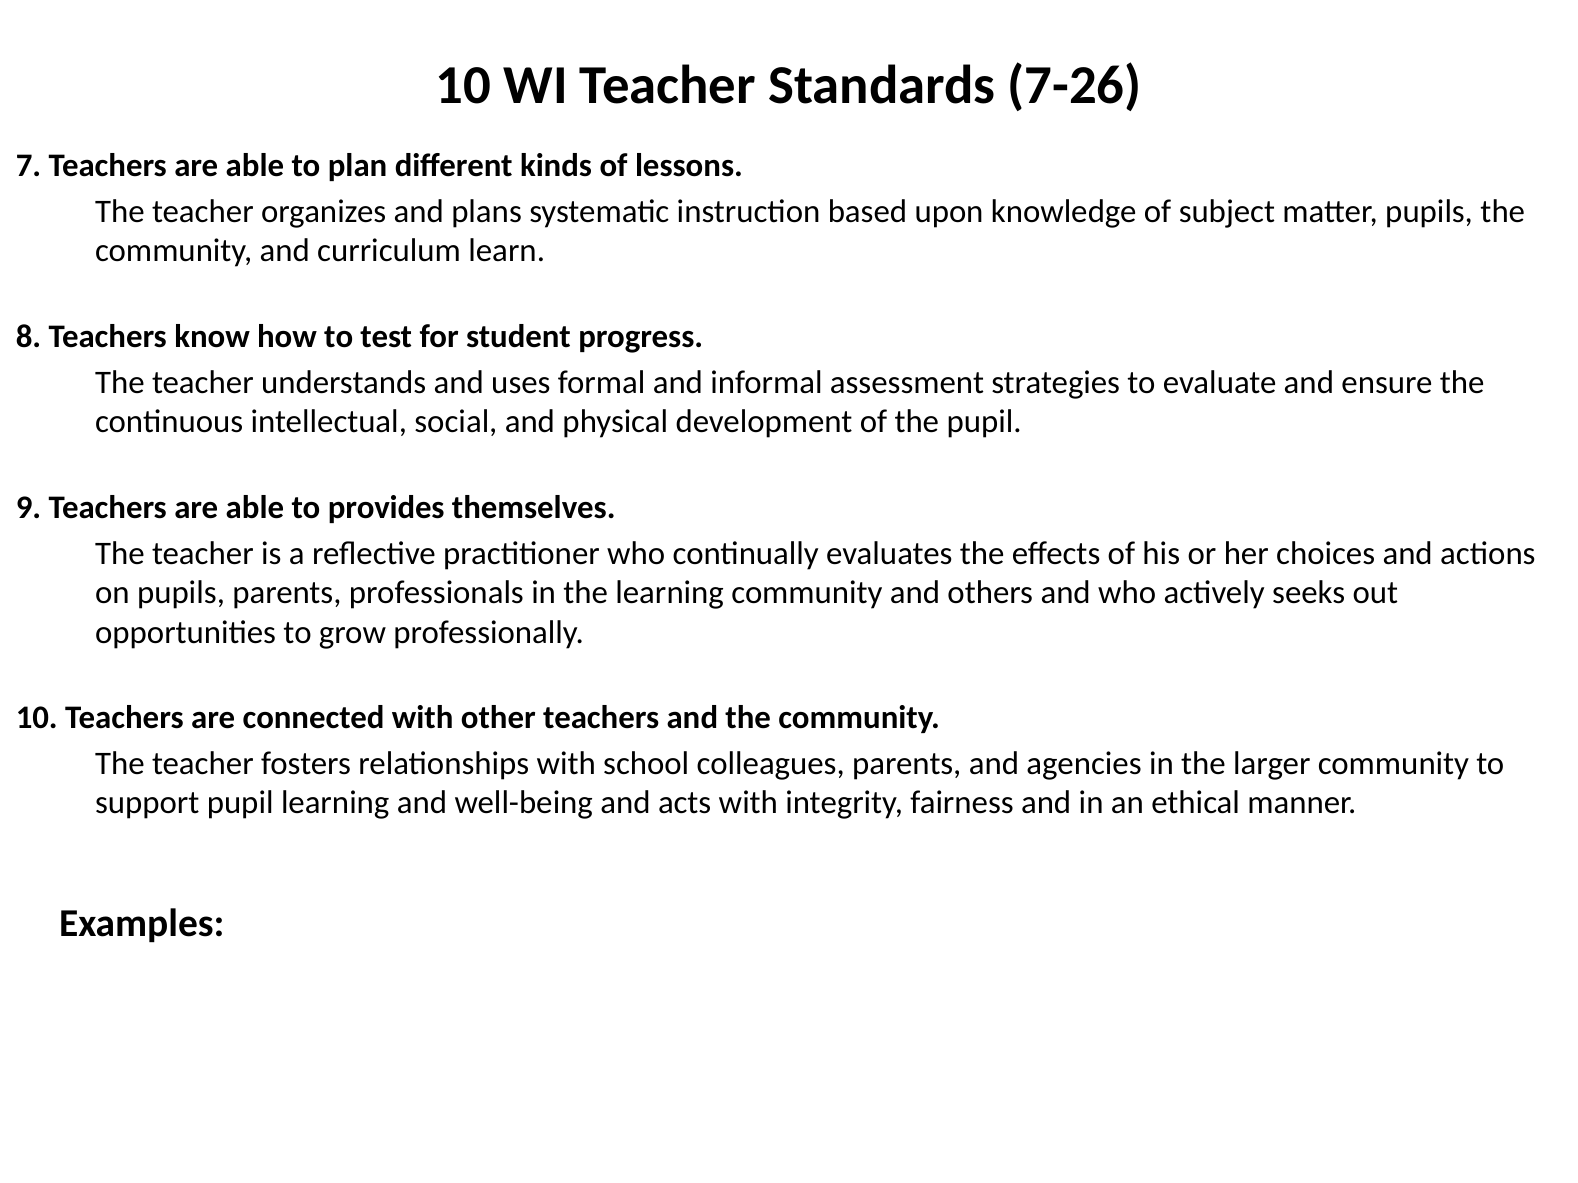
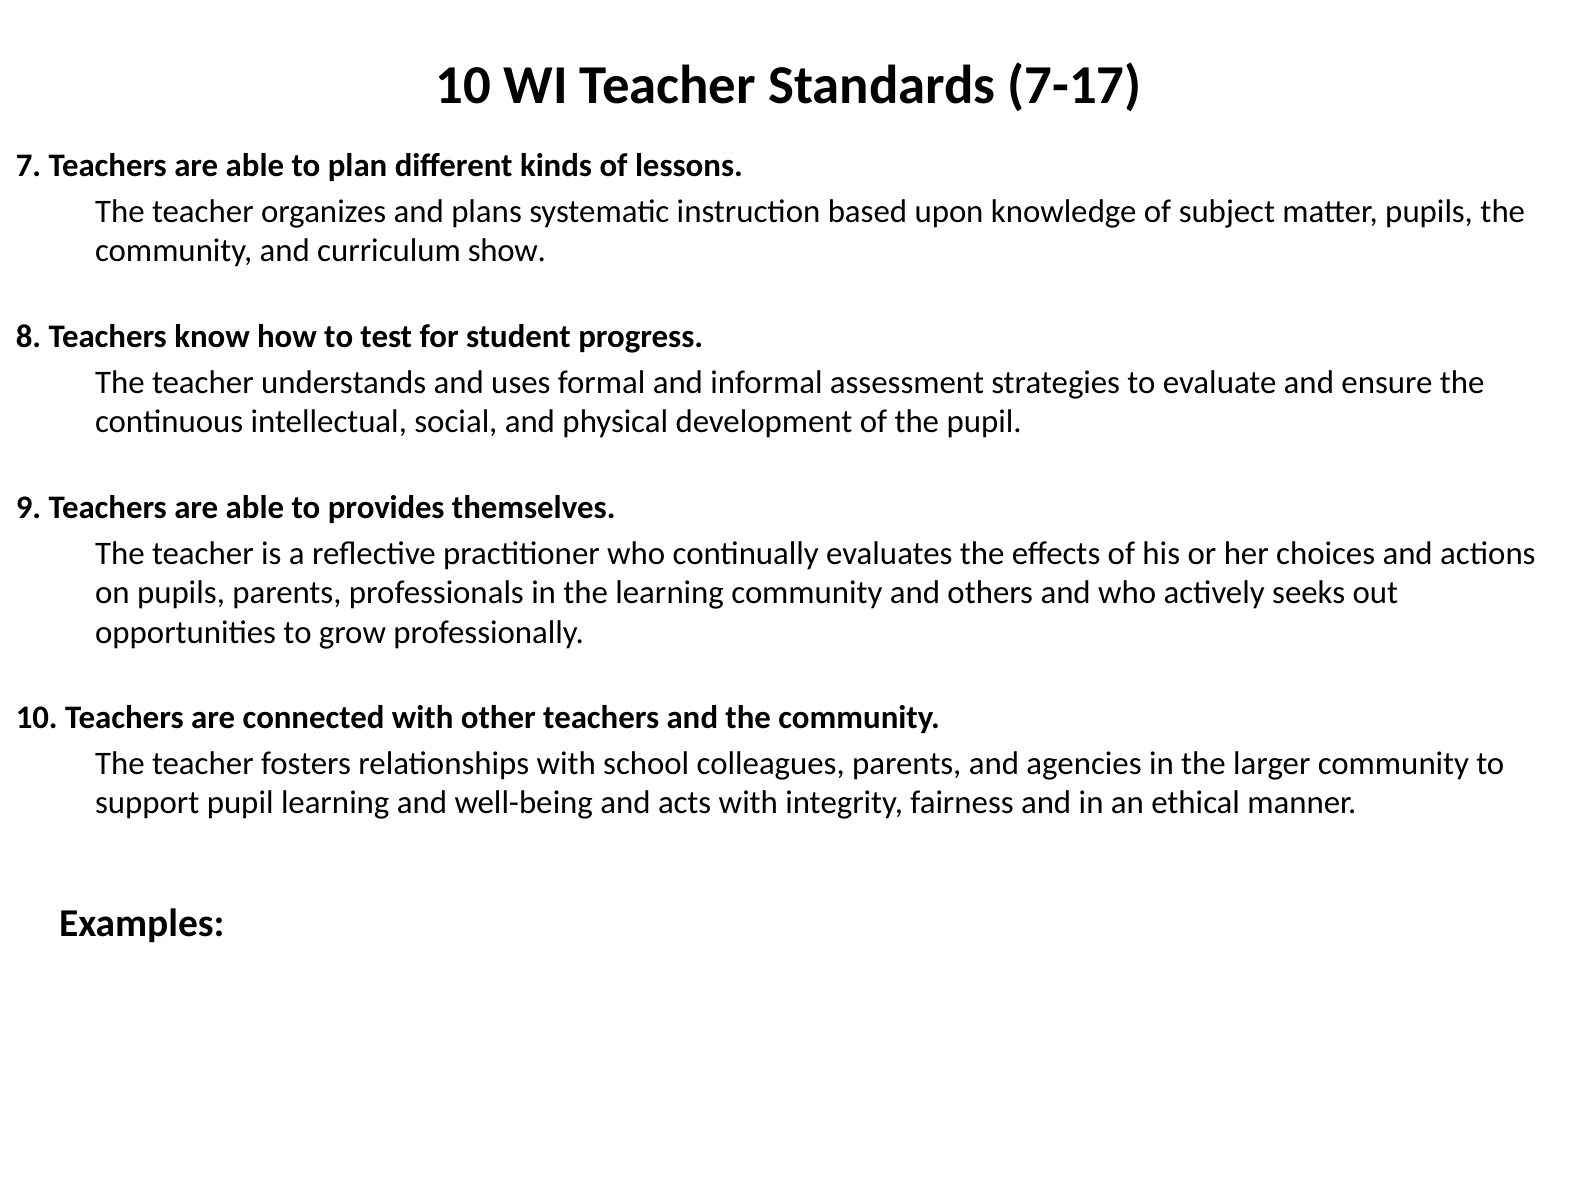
7-26: 7-26 -> 7-17 (1075, 85)
learn: learn -> show (507, 251)
